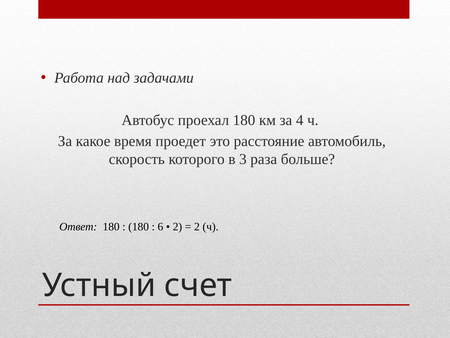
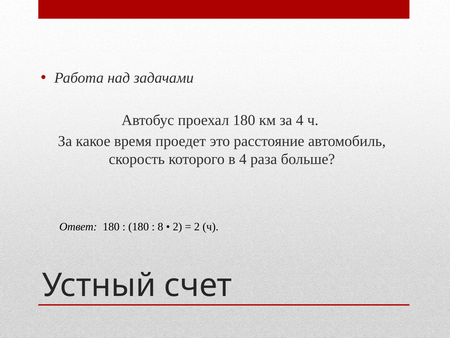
в 3: 3 -> 4 (243, 159)
6: 6 -> 8 (160, 227)
